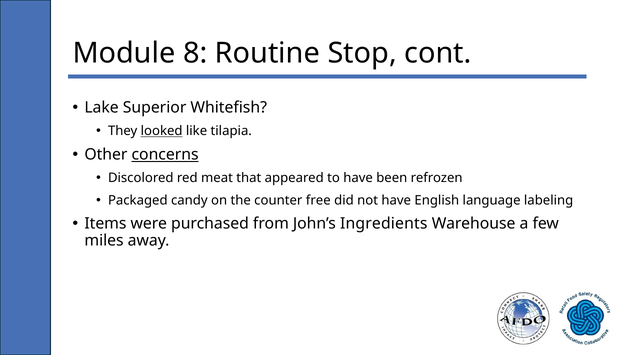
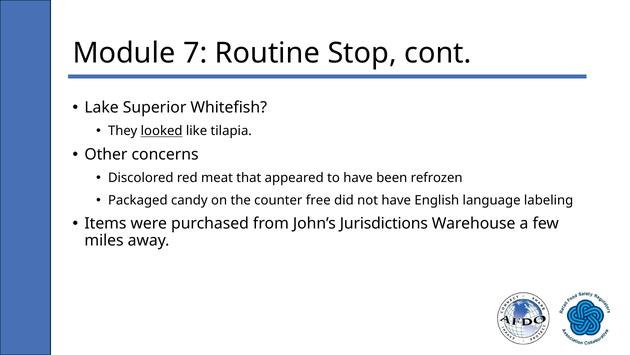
8: 8 -> 7 (195, 53)
concerns underline: present -> none (165, 154)
Ingredients: Ingredients -> Jurisdictions (384, 223)
